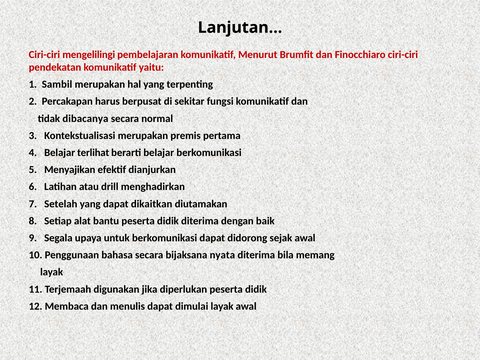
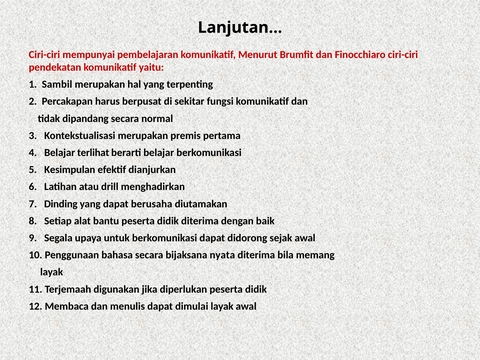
mengelilingi: mengelilingi -> mempunyai (89, 55)
dibacanya: dibacanya -> dipandang (86, 119)
Menyajikan: Menyajikan -> Kesimpulan (70, 170)
Setelah: Setelah -> Dinding (61, 204)
dikaitkan: dikaitkan -> berusaha (152, 204)
